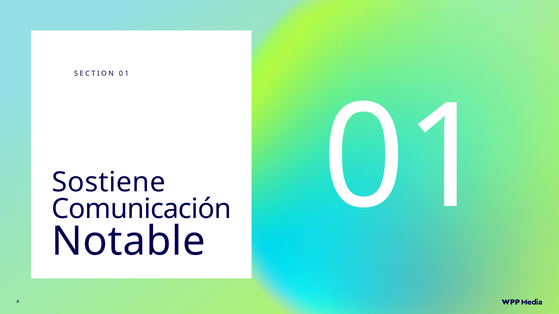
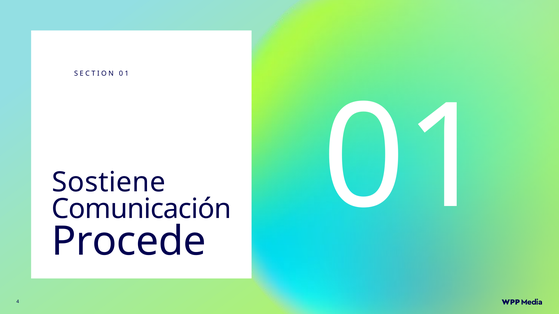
Notable: Notable -> Procede (129, 242)
